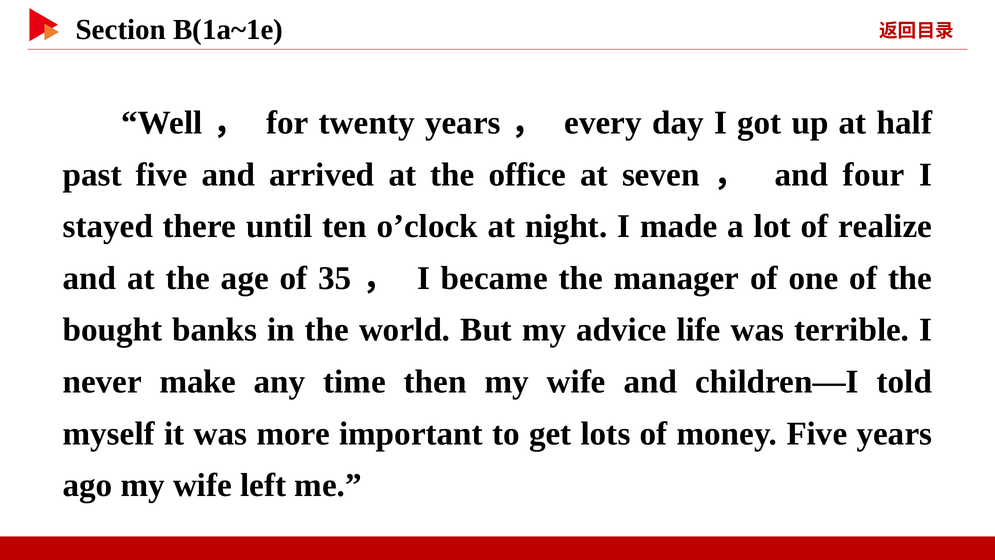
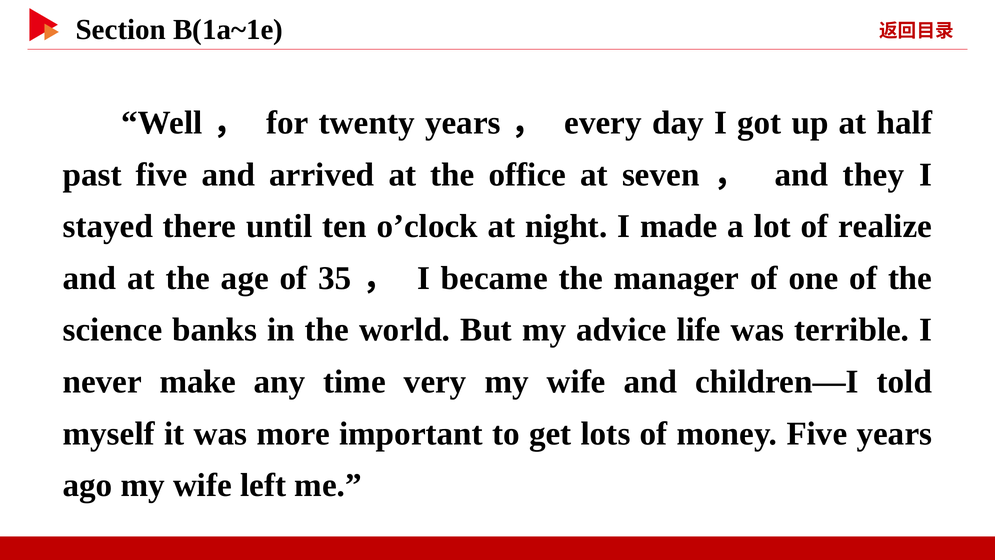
four: four -> they (874, 175)
bought: bought -> science (112, 330)
then: then -> very (435, 382)
